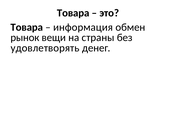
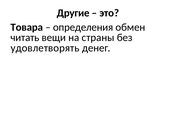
Товара: Товара -> Другие (73, 13)
информация: информация -> определения (83, 27)
рынок: рынок -> читать (25, 38)
